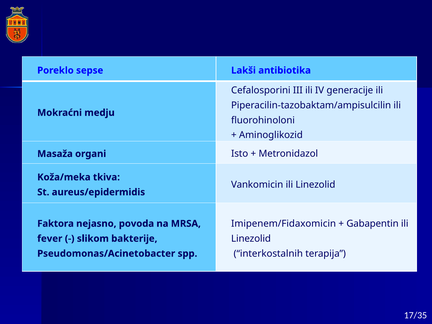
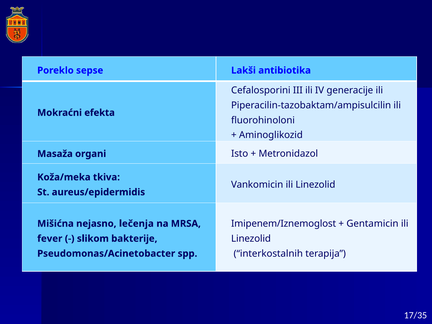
medju: medju -> efekta (100, 113)
Imipenem/Fidaxomicin: Imipenem/Fidaxomicin -> Imipenem/Iznemoglost (284, 224)
Gabapentin: Gabapentin -> Gentamicin (372, 224)
Faktora: Faktora -> Mišićna (55, 224)
povoda: povoda -> lečenja (136, 224)
